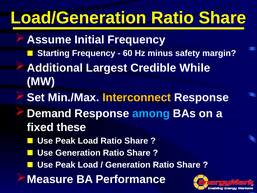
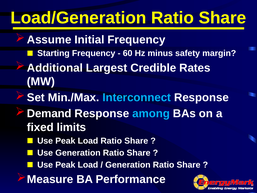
While: While -> Rates (195, 68)
Interconnect colour: yellow -> light blue (137, 97)
these: these -> limits (71, 127)
